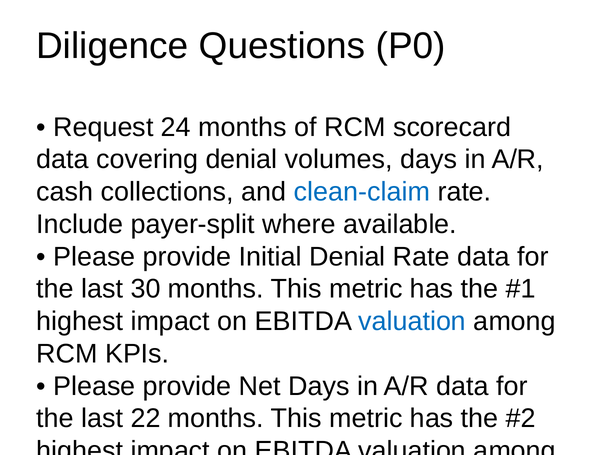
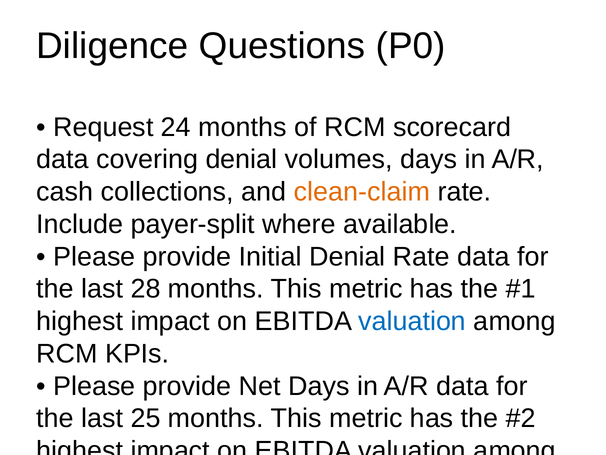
clean-claim colour: blue -> orange (362, 192)
30: 30 -> 28 (146, 289)
22: 22 -> 25 (146, 418)
